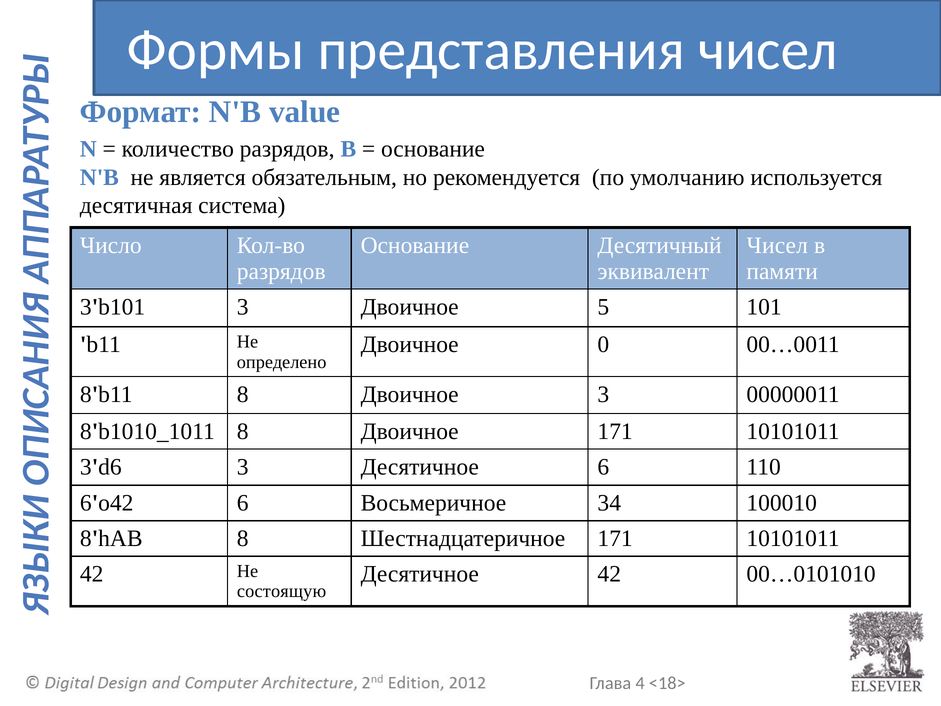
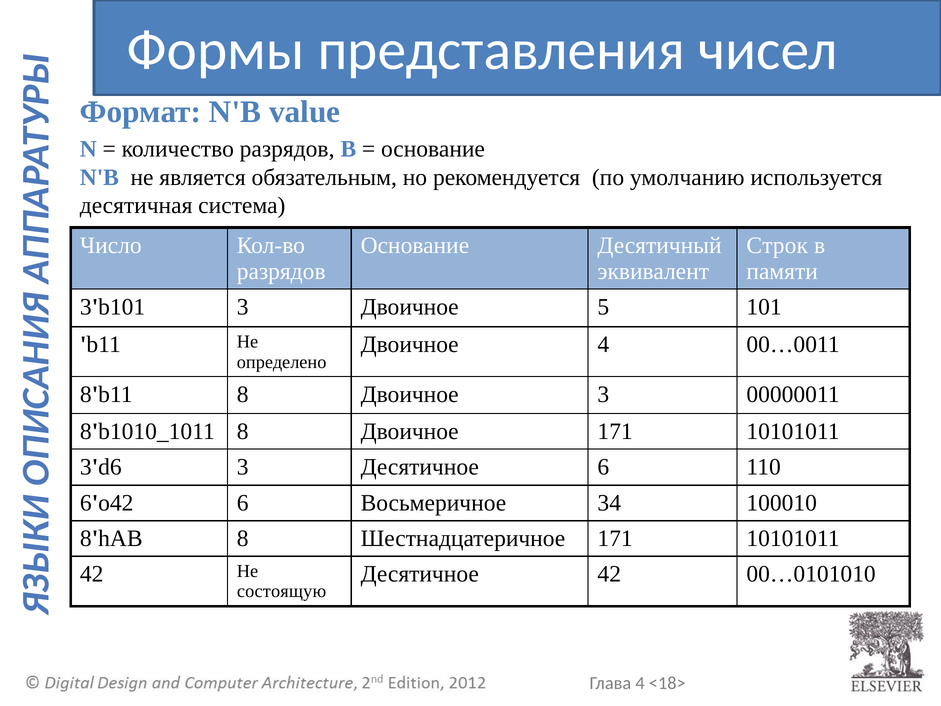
Чисел: Чисел -> Строк (777, 245)
Двоичное 0: 0 -> 4 (603, 345)
